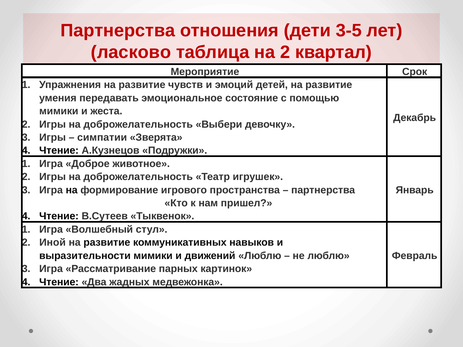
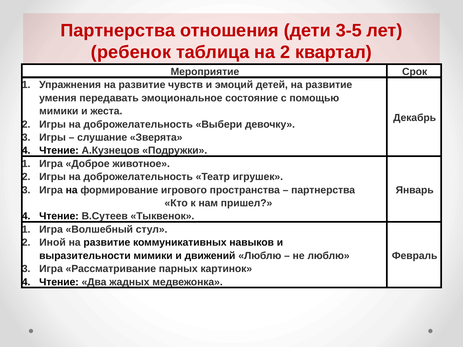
ласково: ласково -> ребенок (131, 52)
симпатии: симпатии -> слушание (102, 138)
